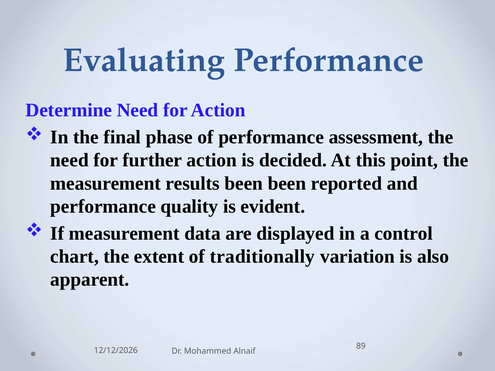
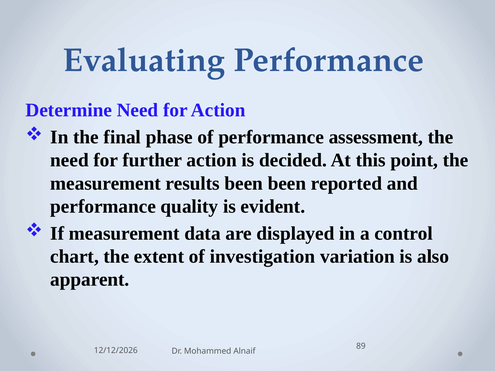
traditionally: traditionally -> investigation (262, 257)
